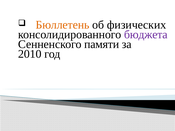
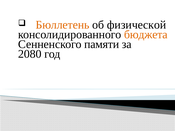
физических: физических -> физической (137, 25)
бюджета colour: purple -> orange (146, 35)
2010: 2010 -> 2080 (30, 54)
